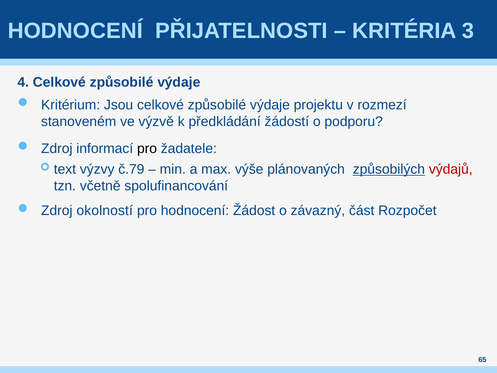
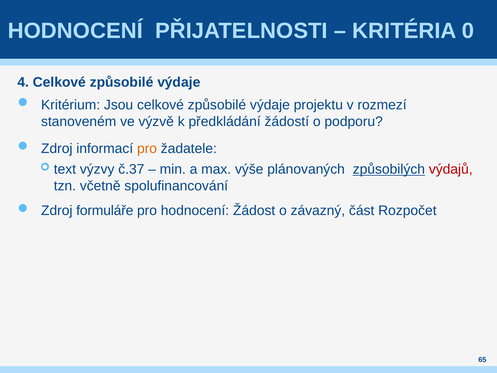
3: 3 -> 0 (468, 31)
pro colour: black -> orange (147, 148)
č.79: č.79 -> č.37 (131, 169)
okolností: okolností -> formuláře (105, 211)
